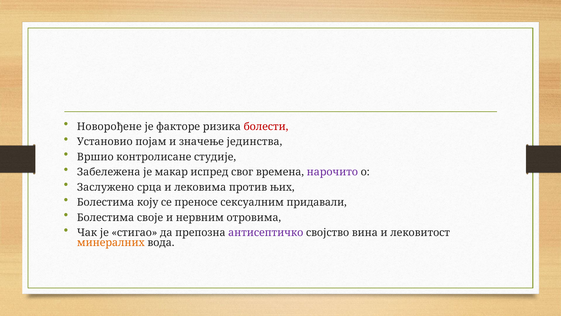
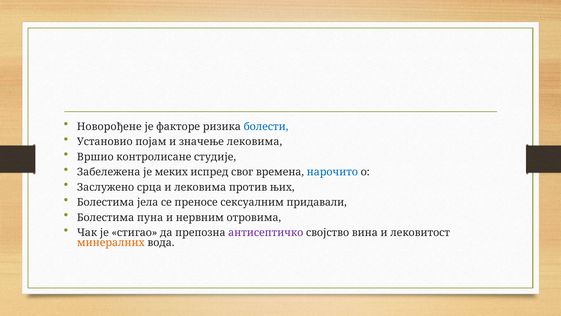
болести colour: red -> blue (266, 126)
значење јединства: јединства -> лековима (254, 142)
макар: макар -> меких (171, 172)
нарочито colour: purple -> blue (332, 172)
коју: коју -> јела (148, 202)
своје: своје -> пуна (150, 217)
